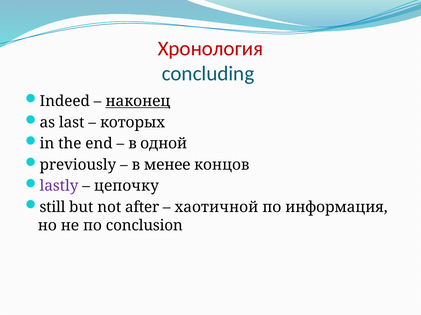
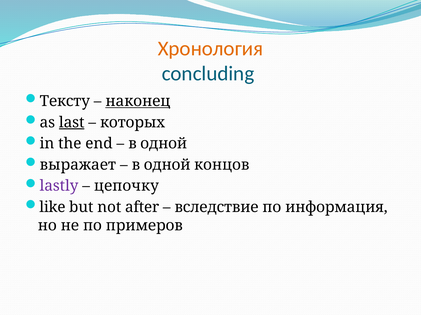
Хронология colour: red -> orange (210, 49)
Indeed: Indeed -> Тексту (65, 101)
last underline: none -> present (72, 123)
previously: previously -> выражает (78, 165)
менее: менее -> одной (167, 165)
still: still -> like (52, 208)
хаотичной: хаотичной -> вследствие (217, 208)
conclusion: conclusion -> примеров (144, 226)
